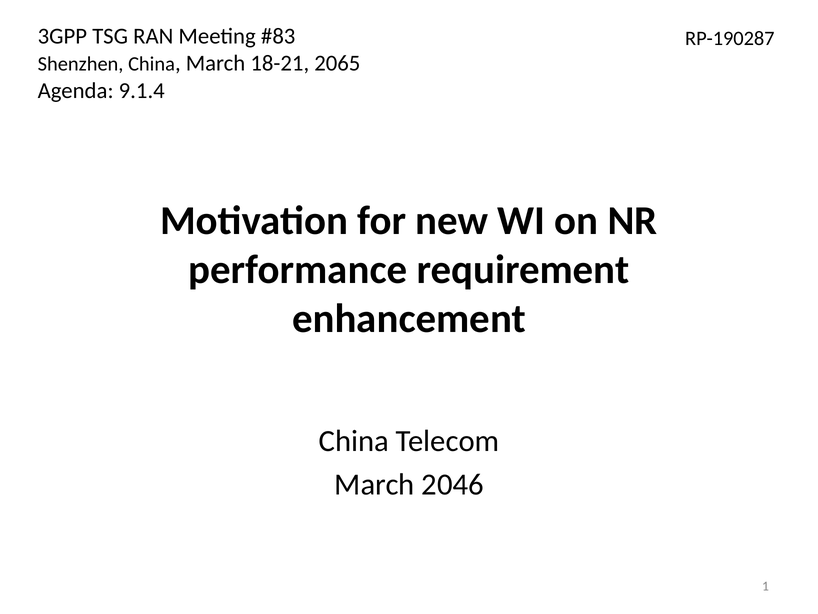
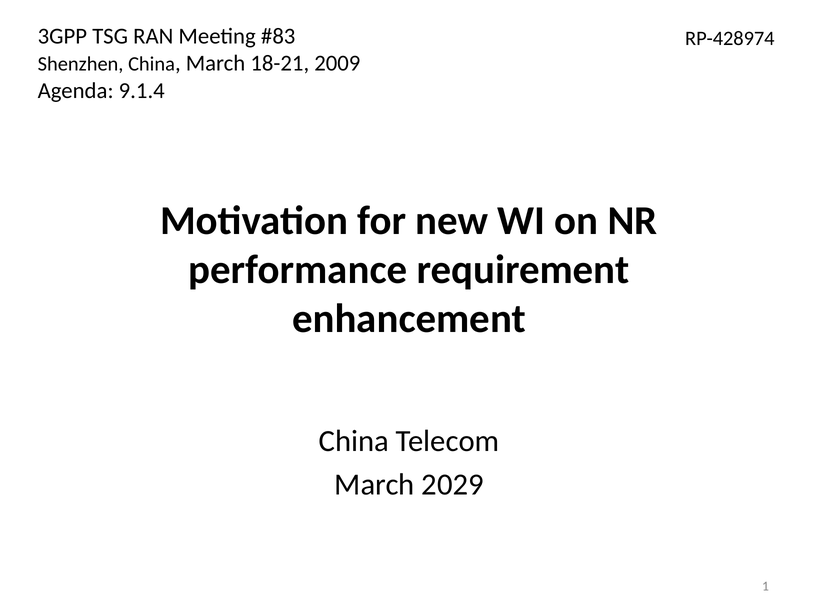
RP-190287: RP-190287 -> RP-428974 (730, 38)
2065: 2065 -> 2009 (337, 63)
2046: 2046 -> 2029 (453, 484)
